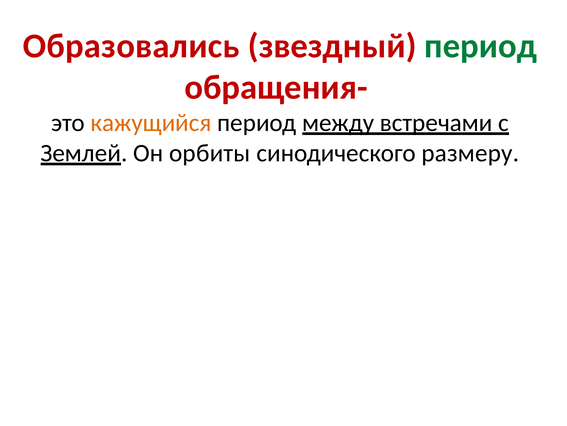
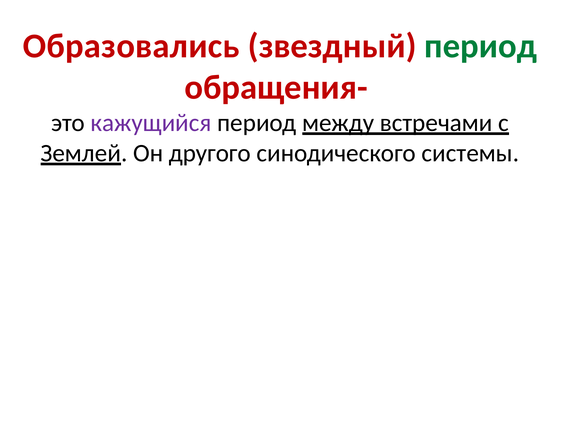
кажущийся colour: orange -> purple (151, 123)
орбиты: орбиты -> другого (210, 153)
размеру: размеру -> системы (470, 153)
